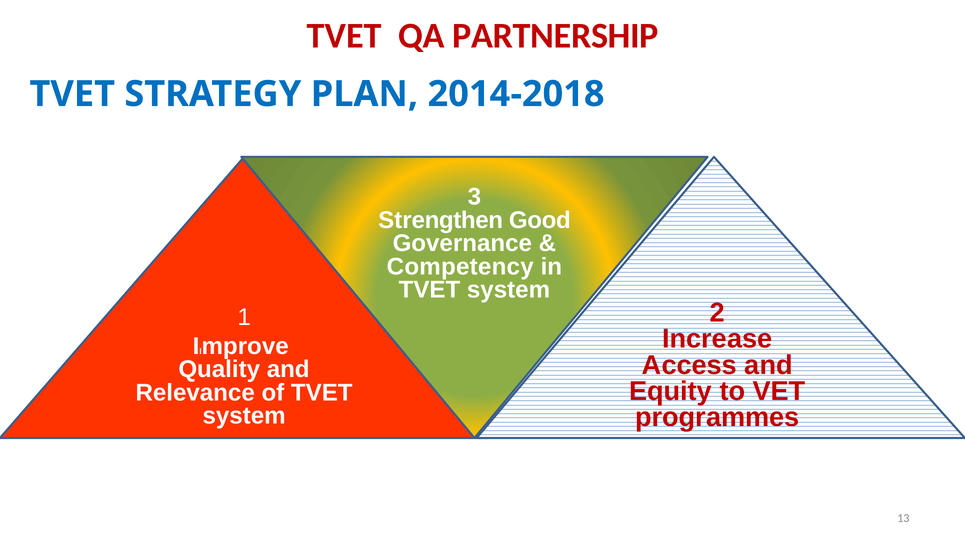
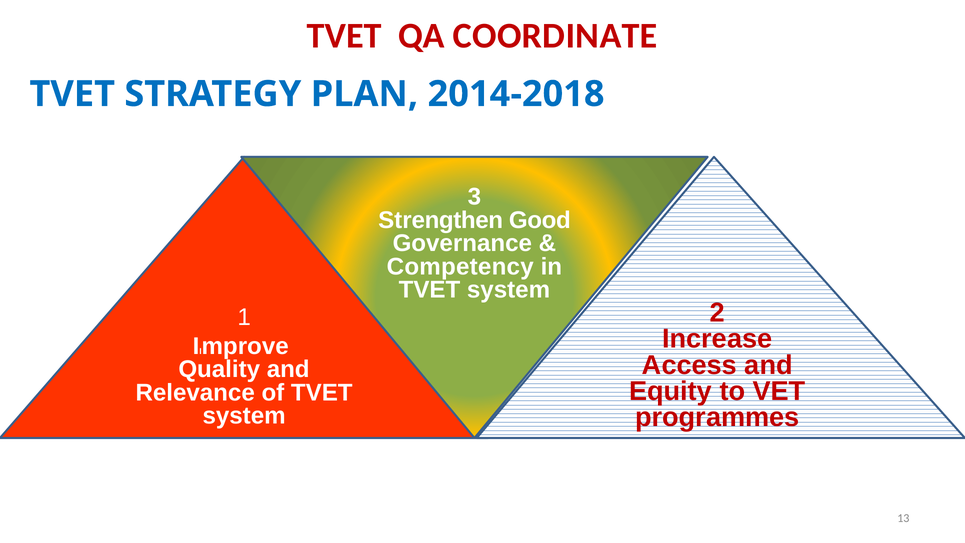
PARTNERSHIP: PARTNERSHIP -> COORDINATE (555, 36)
